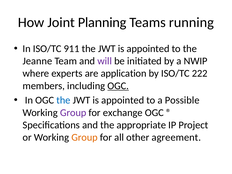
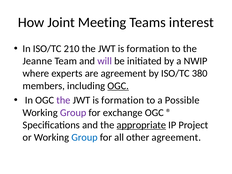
Planning: Planning -> Meeting (102, 22)
running: running -> interest (191, 22)
911: 911 -> 210 (72, 49)
appointed: appointed -> formation (148, 49)
are application: application -> agreement (124, 73)
222: 222 -> 380 (200, 73)
the colour: blue -> purple (63, 100)
appointed: appointed -> formation (123, 100)
appropriate underline: none -> present (141, 125)
Group colour: orange -> blue (85, 137)
